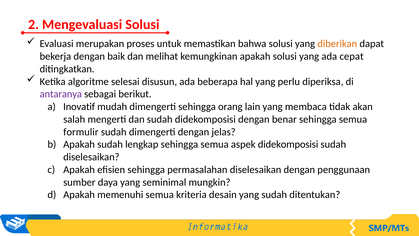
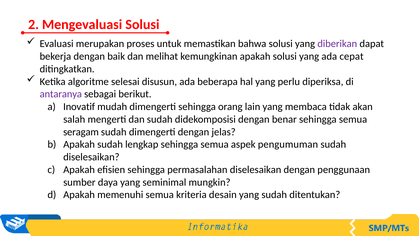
diberikan colour: orange -> purple (337, 44)
formulir: formulir -> seragam (81, 132)
aspek didekomposisi: didekomposisi -> pengumuman (288, 144)
